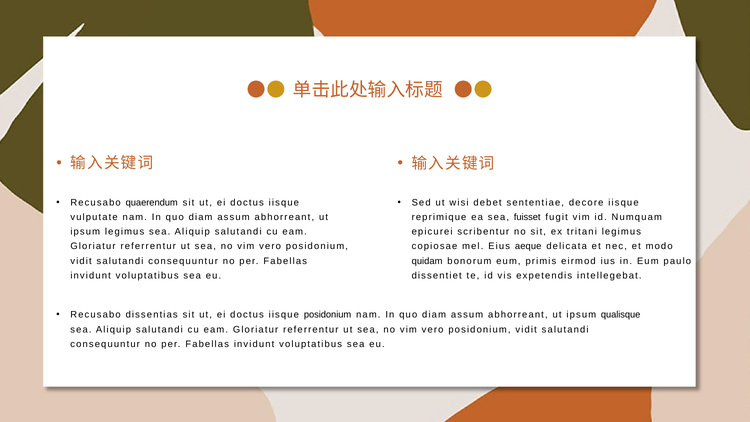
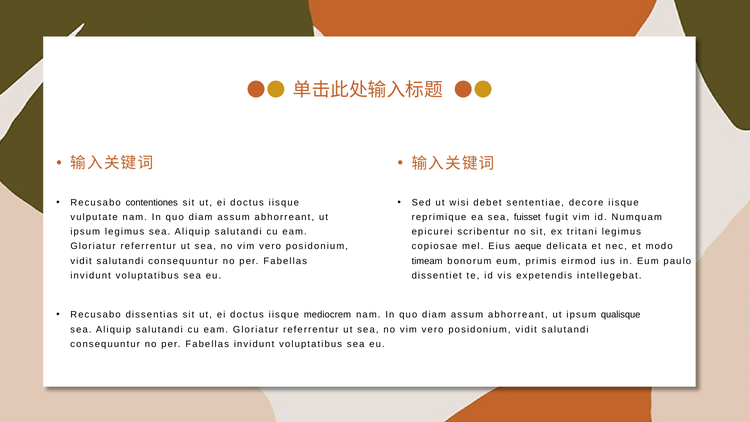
quaerendum: quaerendum -> contentiones (152, 202)
quidam: quidam -> timeam (427, 261)
iisque posidonium: posidonium -> mediocrem (327, 315)
